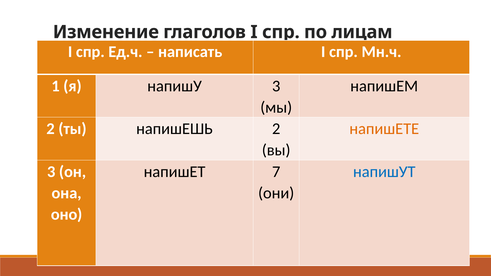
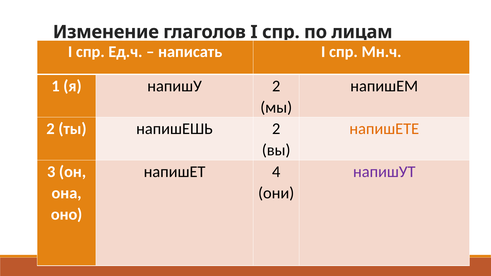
напишУ 3: 3 -> 2 (276, 86)
7: 7 -> 4 (276, 172)
напишУТ colour: blue -> purple (384, 172)
